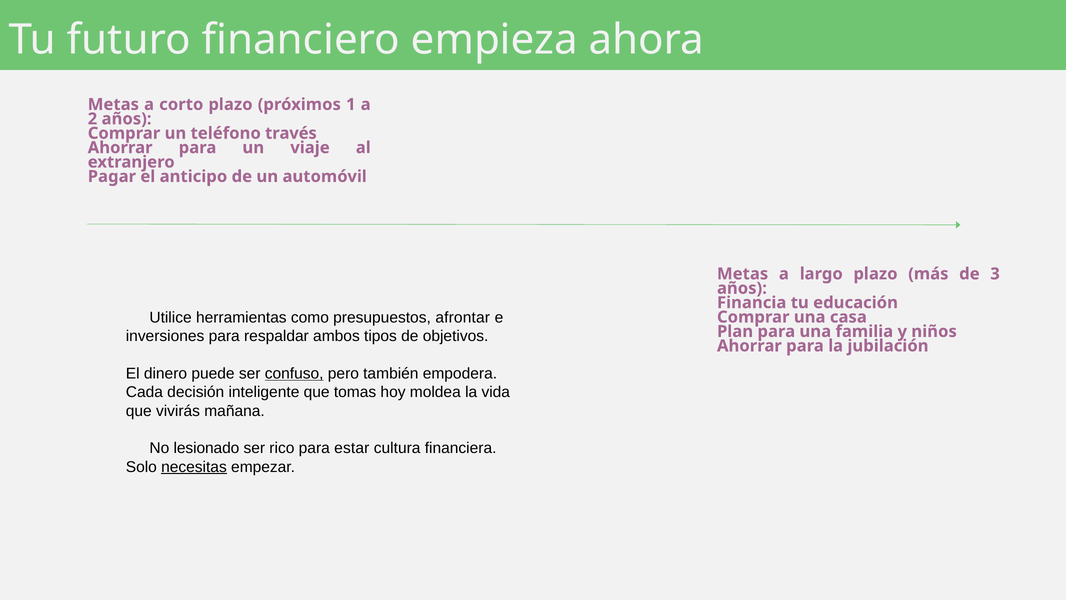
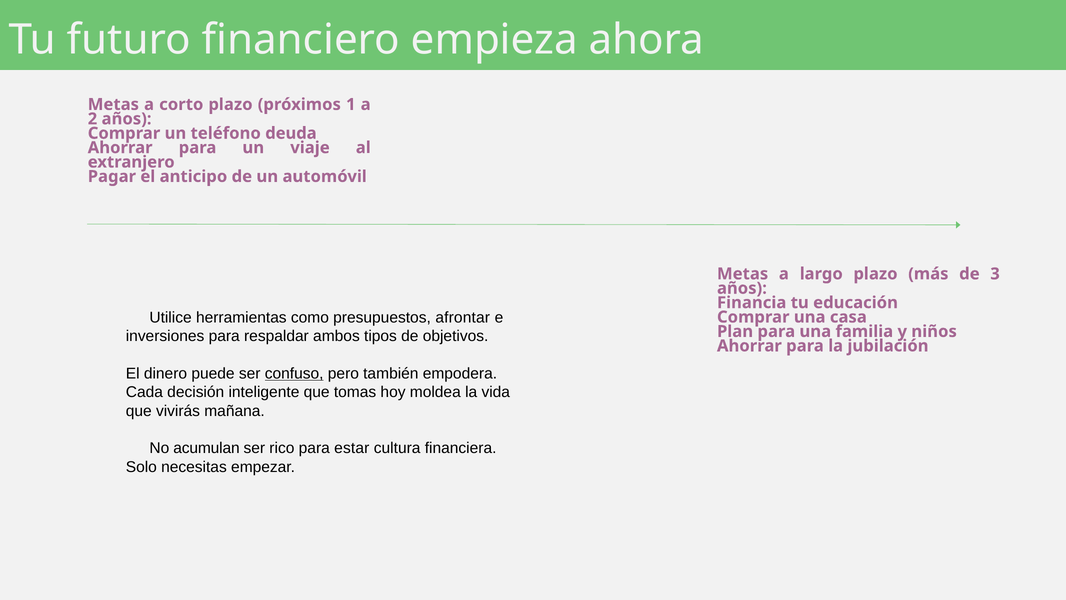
través: través -> deuda (291, 133)
lesionado: lesionado -> acumulan (206, 448)
necesitas underline: present -> none (194, 467)
